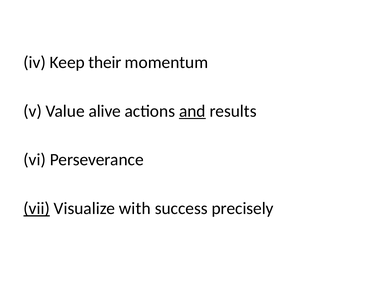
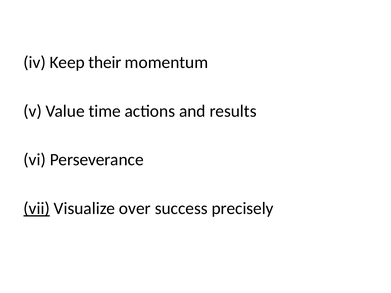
alive: alive -> time (105, 111)
and underline: present -> none (192, 111)
with: with -> over (135, 209)
